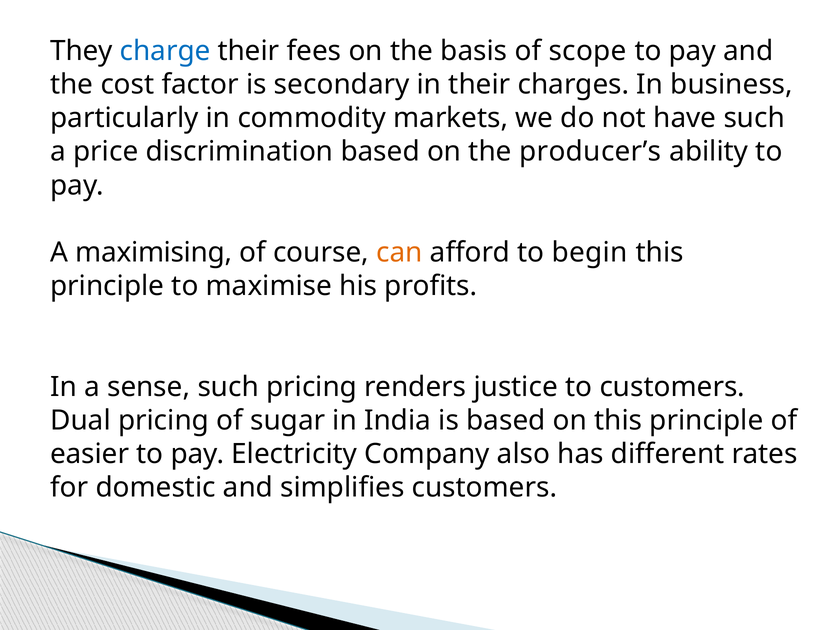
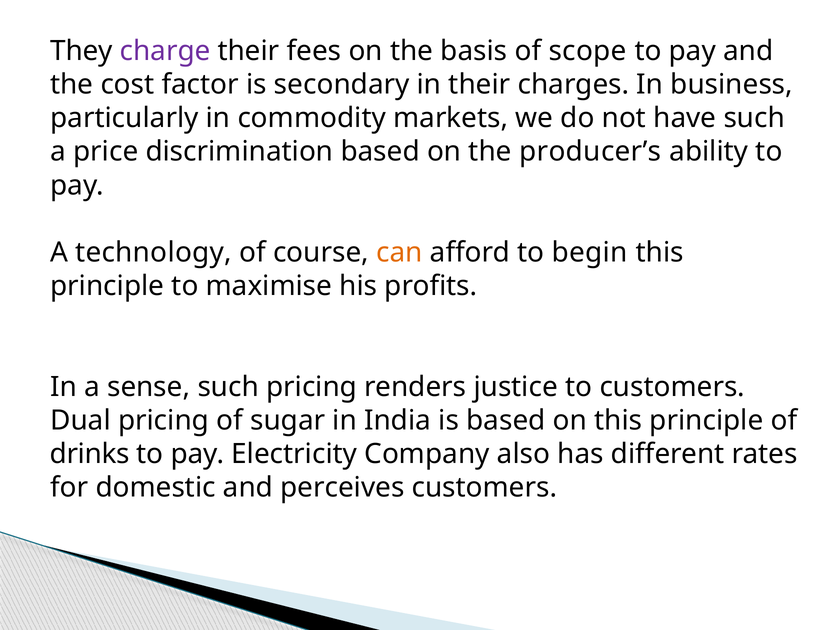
charge colour: blue -> purple (165, 51)
maximising: maximising -> technology (154, 252)
easier: easier -> drinks (90, 454)
simplifies: simplifies -> perceives (342, 487)
